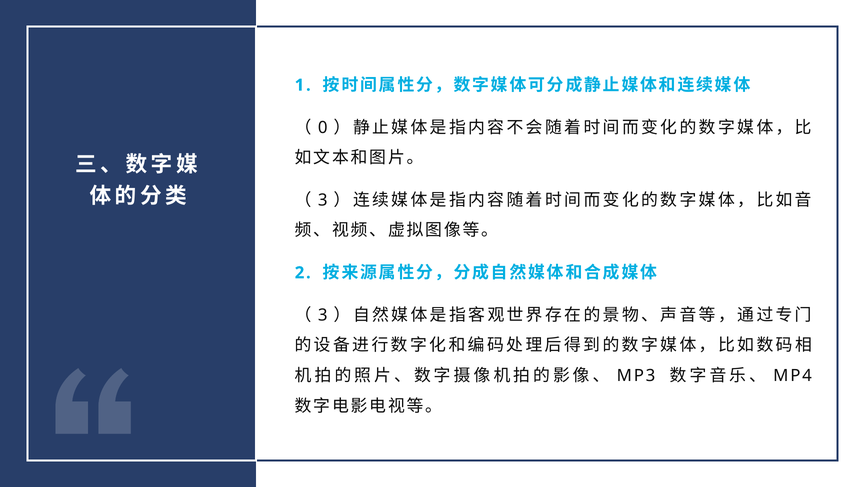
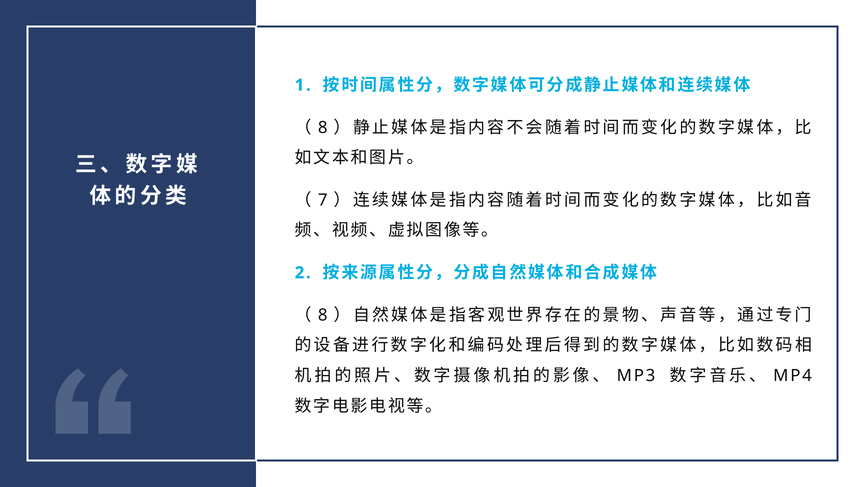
0: 0 -> 8 (323, 127)
3: 3 -> 7 (323, 200)
3: 3 -> 8 (323, 315)
